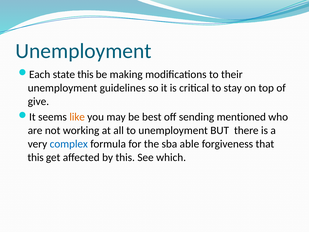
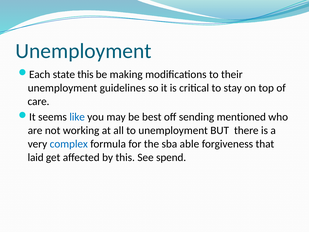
give: give -> care (39, 101)
like colour: orange -> blue (77, 117)
this: this -> laid (36, 157)
which: which -> spend (171, 157)
